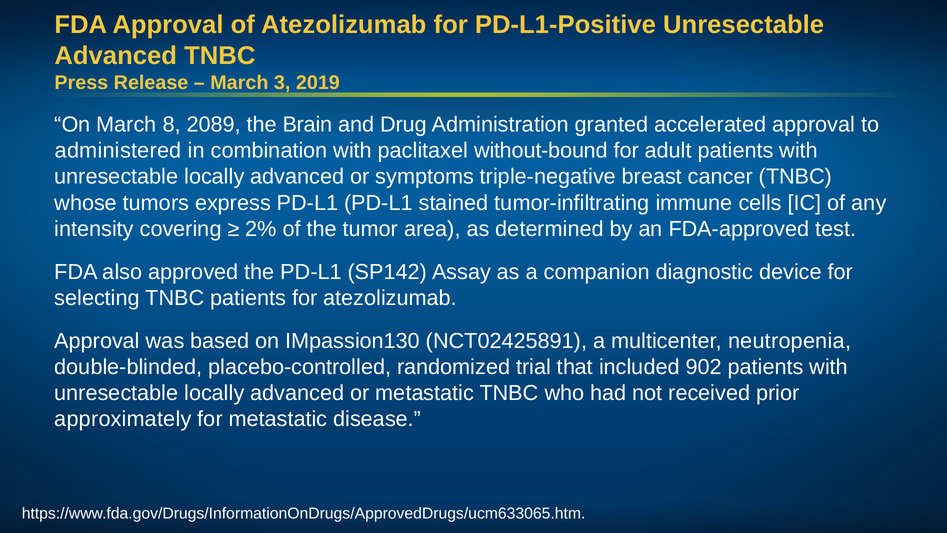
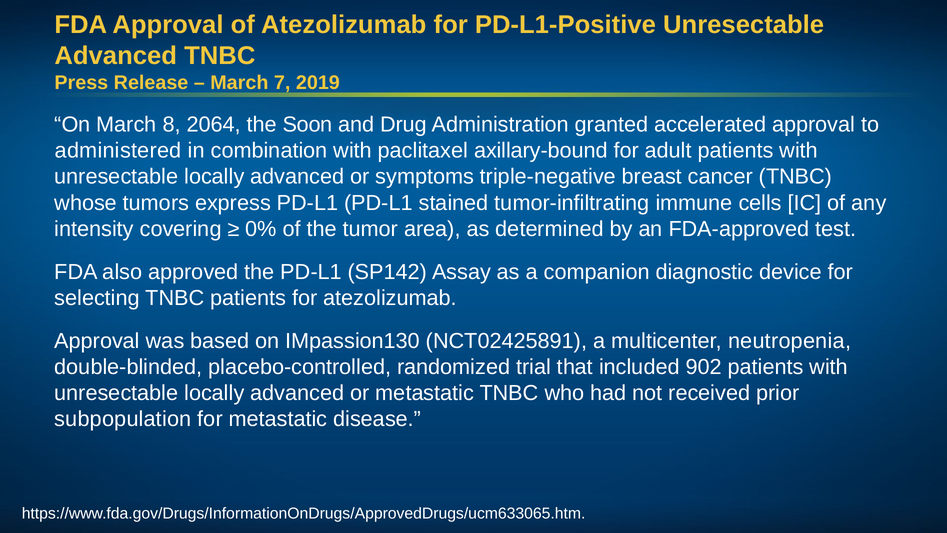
3: 3 -> 7 (282, 82)
2089: 2089 -> 2064 (214, 125)
Brain: Brain -> Soon (308, 125)
without-bound: without-bound -> axillary-bound (541, 151)
2%: 2% -> 0% (261, 229)
approximately: approximately -> subpopulation (123, 419)
